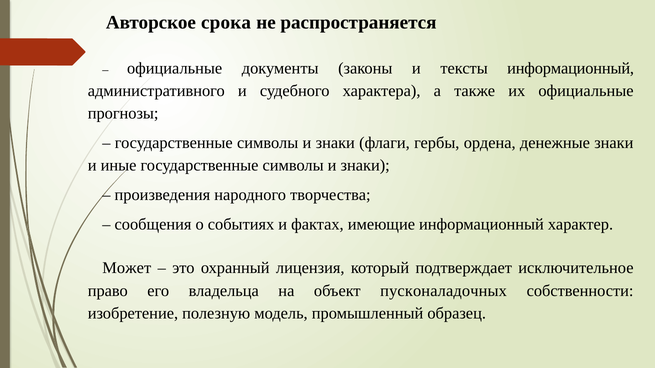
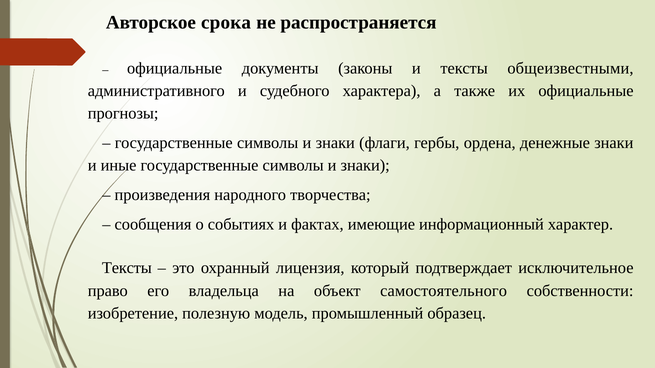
тексты информационный: информационный -> общеизвестными (570, 68)
Может: Может -> Тексты (127, 268)
пусконаладочных: пусконаладочных -> самостоятельного (444, 291)
